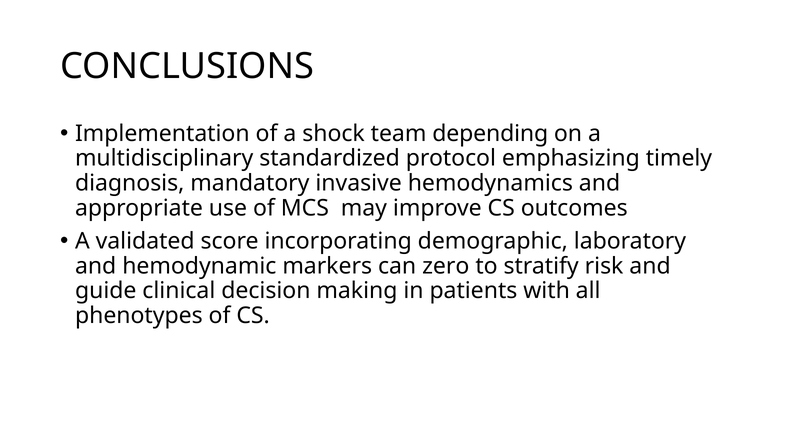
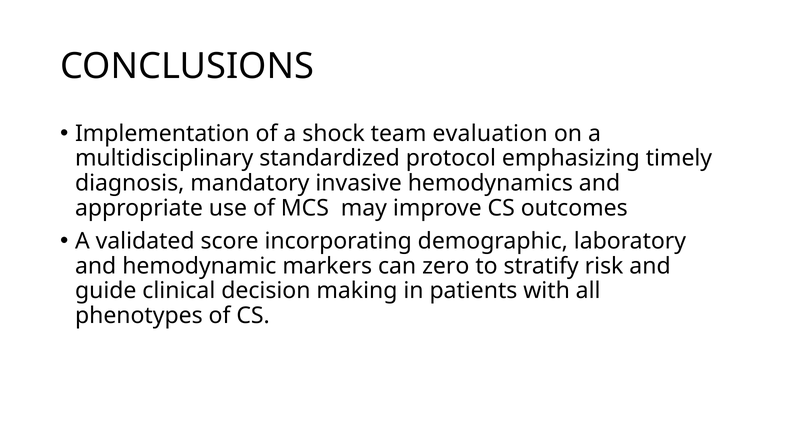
depending: depending -> evaluation (490, 134)
